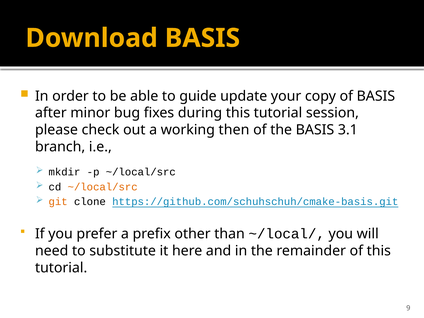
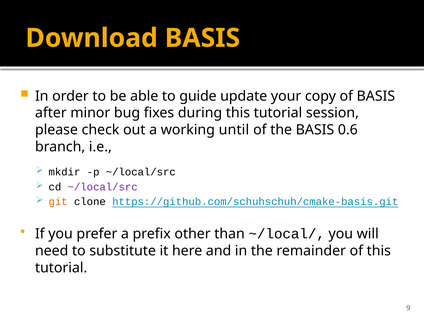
then: then -> until (234, 130)
3.1: 3.1 -> 0.6 (348, 130)
~/local/src colour: orange -> purple (103, 187)
